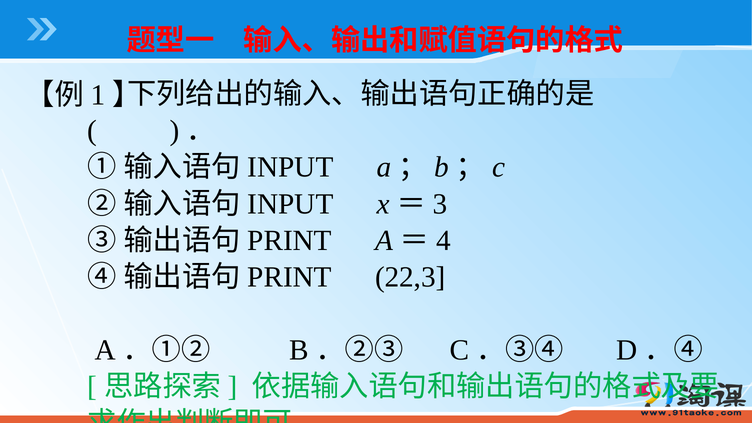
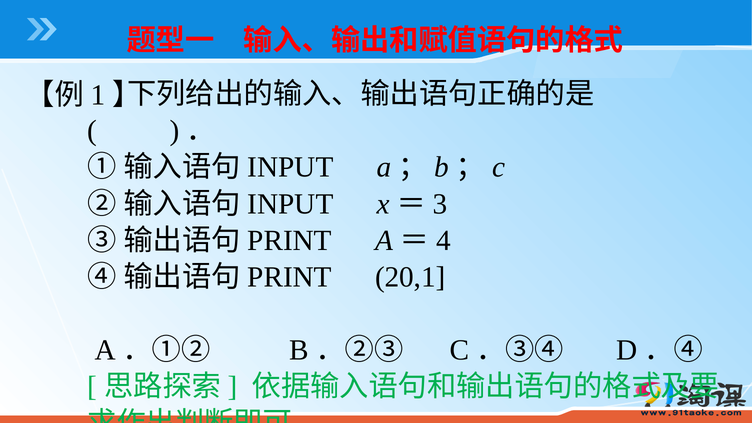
22,3: 22,3 -> 20,1 (410, 277)
